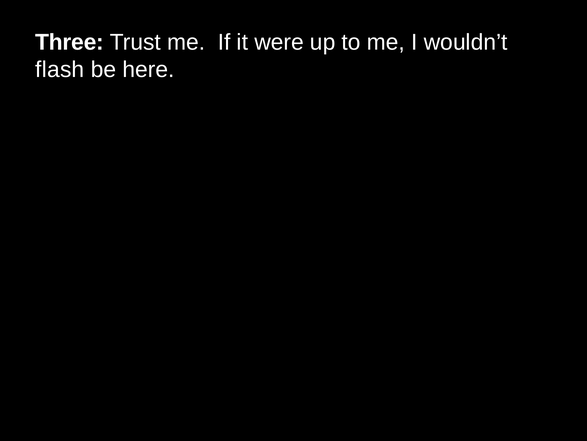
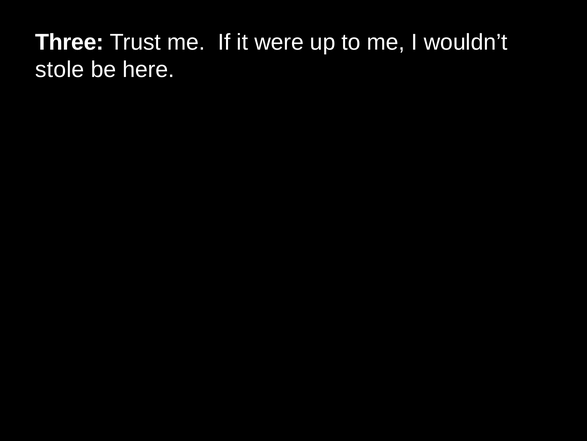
flash: flash -> stole (60, 70)
